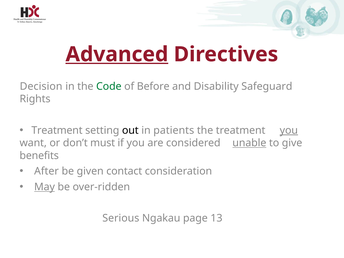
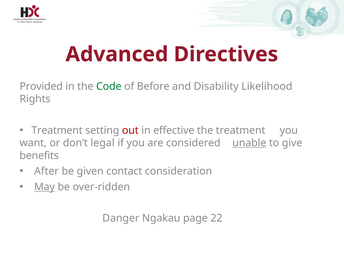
Advanced underline: present -> none (117, 54)
Decision: Decision -> Provided (41, 86)
Safeguard: Safeguard -> Likelihood (267, 86)
out colour: black -> red (130, 130)
patients: patients -> effective (174, 130)
you underline: present -> none (289, 130)
must: must -> legal (103, 143)
Serious: Serious -> Danger (121, 218)
13: 13 -> 22 (216, 218)
